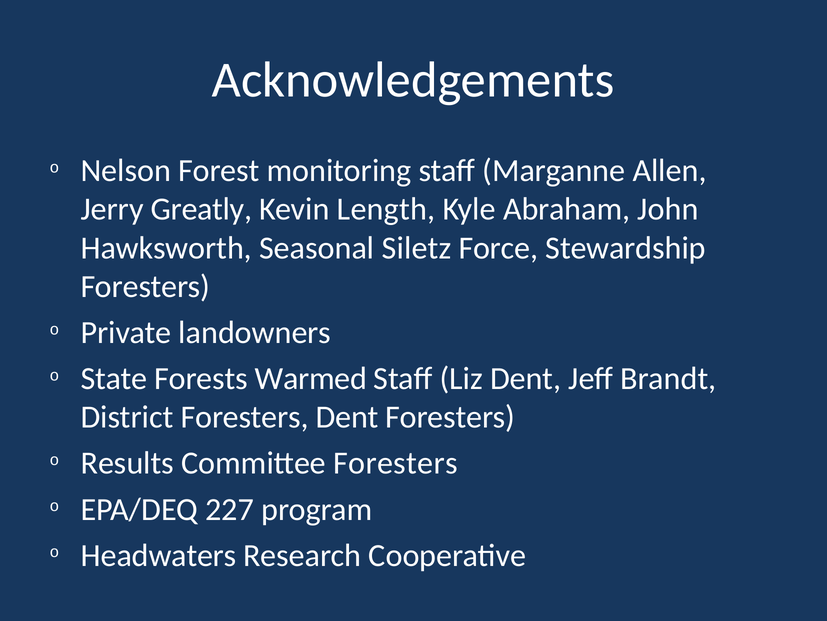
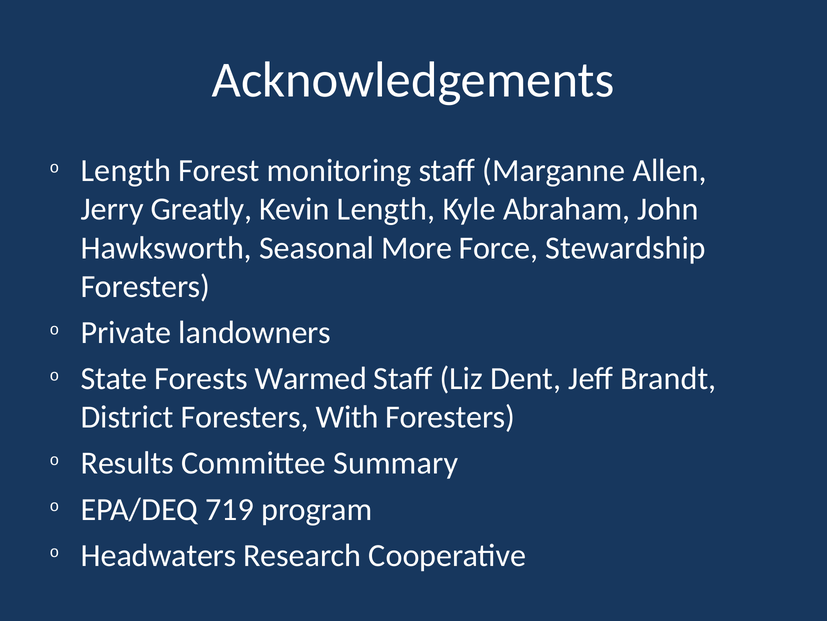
Nelson: Nelson -> Length (126, 170)
Siletz: Siletz -> More (417, 248)
Foresters Dent: Dent -> With (347, 417)
Committee Foresters: Foresters -> Summary (396, 463)
227: 227 -> 719 (230, 509)
